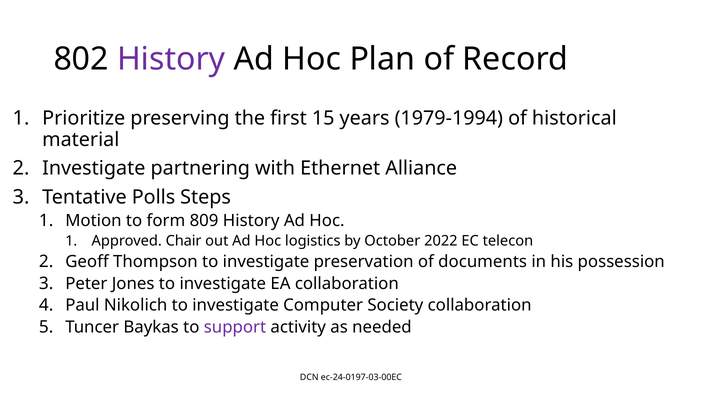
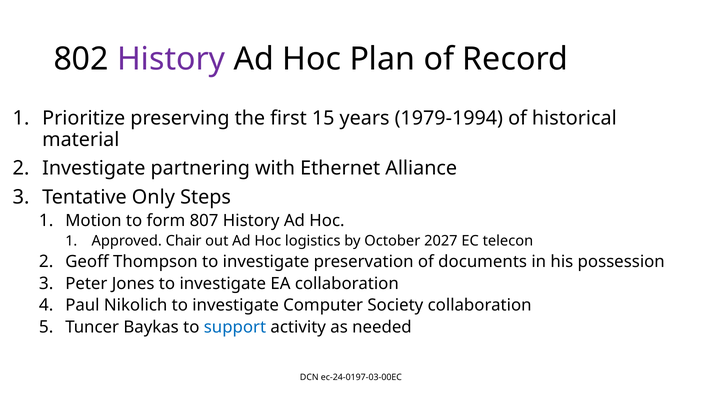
Polls: Polls -> Only (153, 197)
809: 809 -> 807 (204, 220)
2022: 2022 -> 2027 (441, 241)
support colour: purple -> blue (235, 327)
